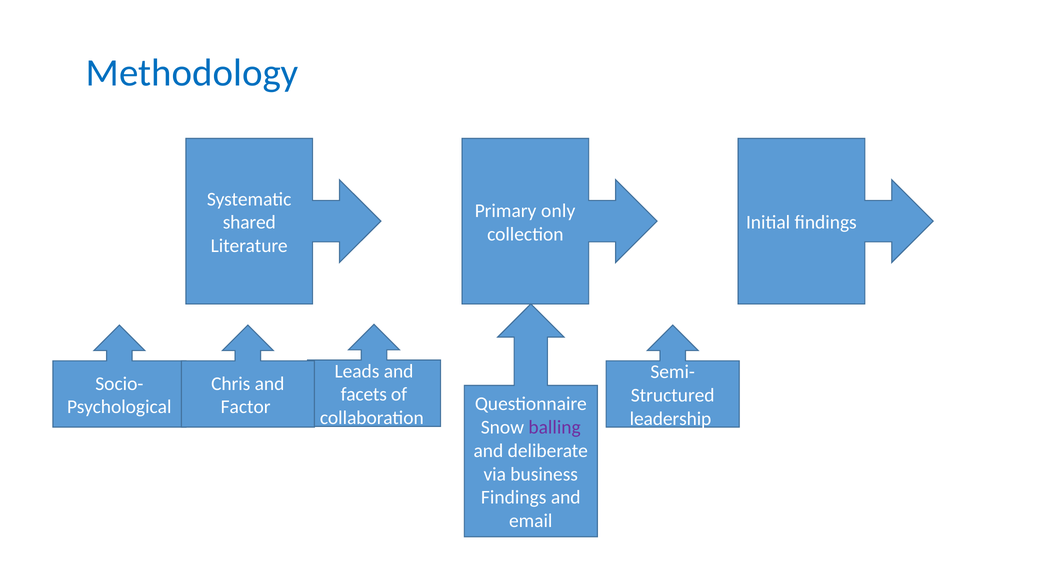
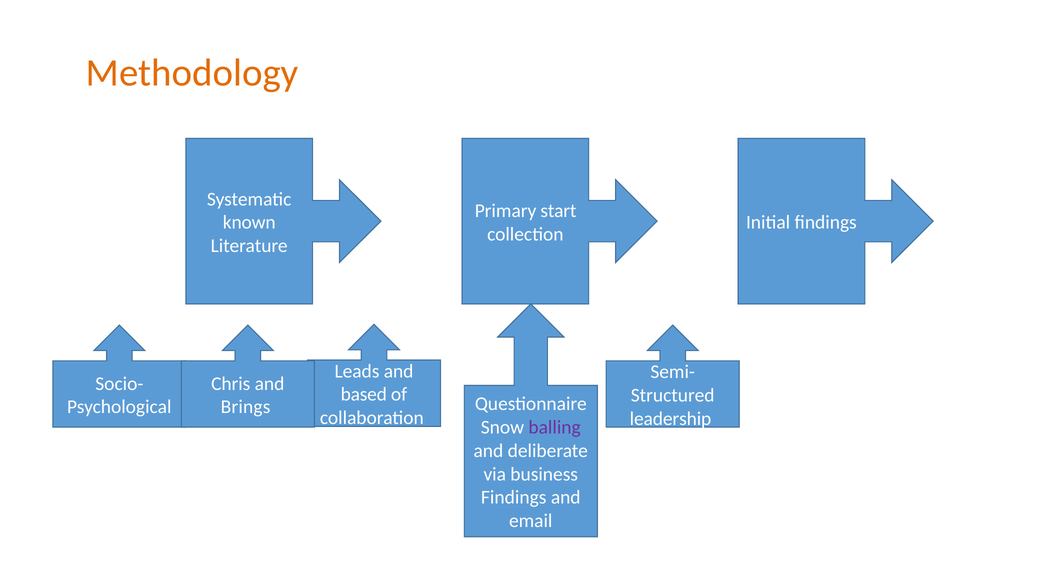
Methodology colour: blue -> orange (192, 73)
only: only -> start (558, 211)
shared: shared -> known (249, 222)
facets: facets -> based (364, 394)
Factor: Factor -> Brings (246, 407)
